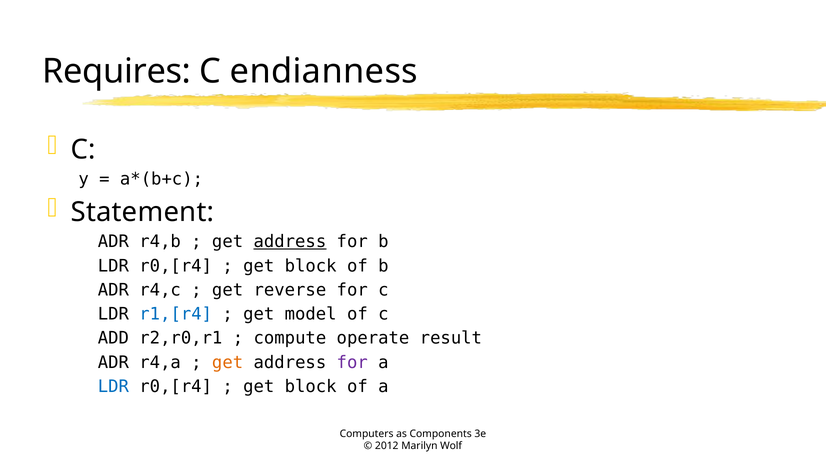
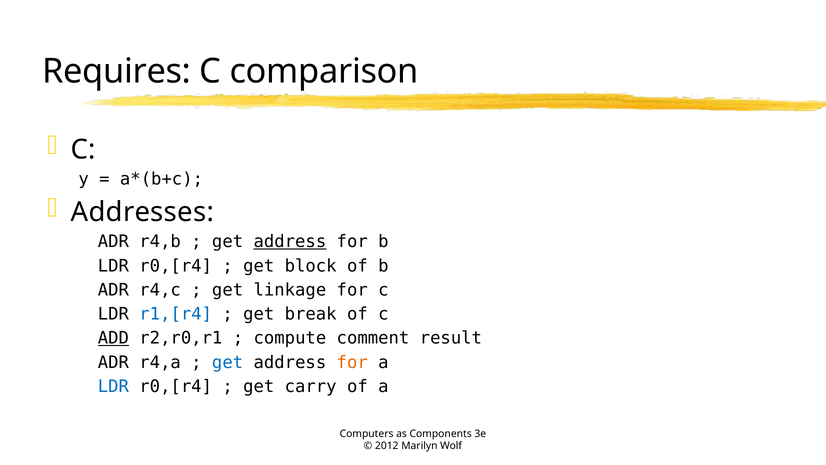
endianness: endianness -> comparison (324, 72)
Statement: Statement -> Addresses (142, 212)
reverse: reverse -> linkage (290, 290)
model: model -> break (311, 314)
ADD underline: none -> present (113, 338)
operate: operate -> comment (373, 338)
get colour: orange -> blue (228, 362)
for colour: purple -> orange (352, 362)
block: block -> carry (311, 386)
